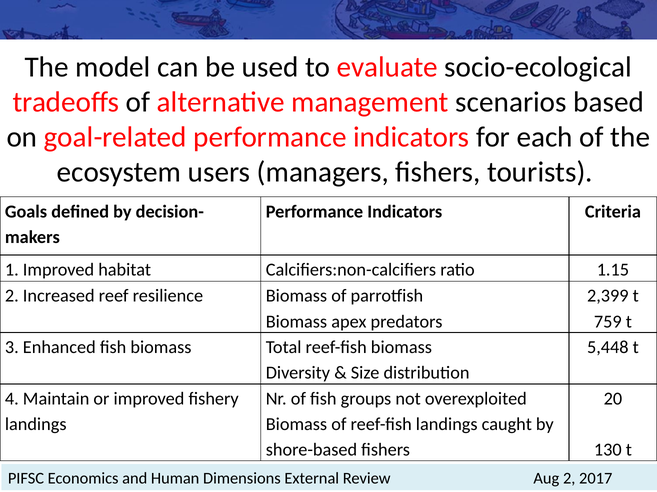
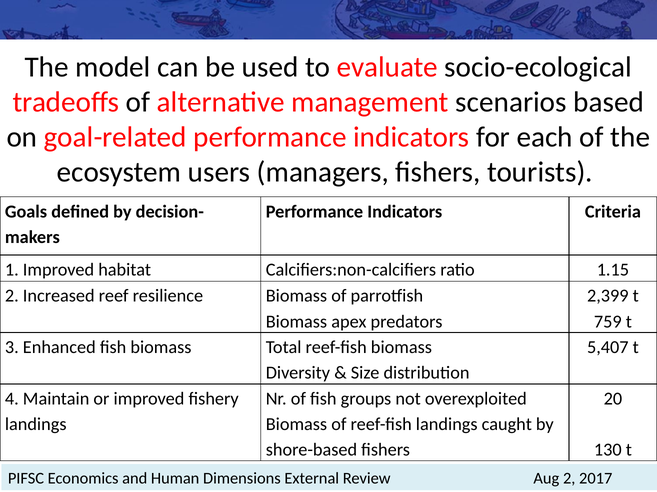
5,448: 5,448 -> 5,407 (608, 348)
